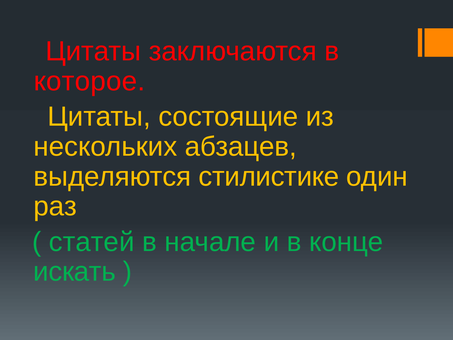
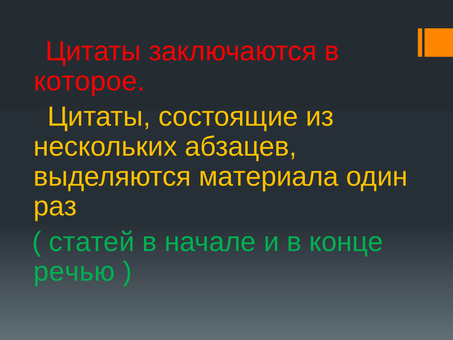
стилистике: стилистике -> материала (269, 176)
искать: искать -> речью (74, 272)
